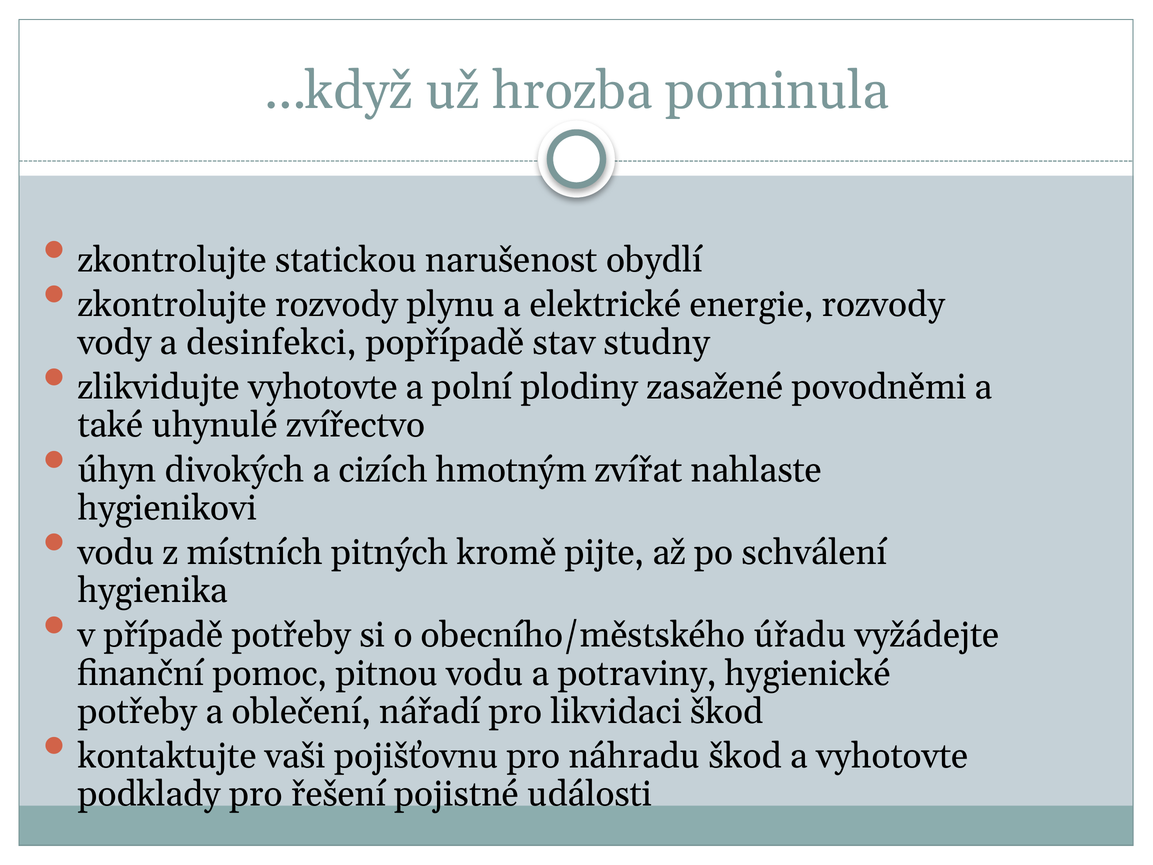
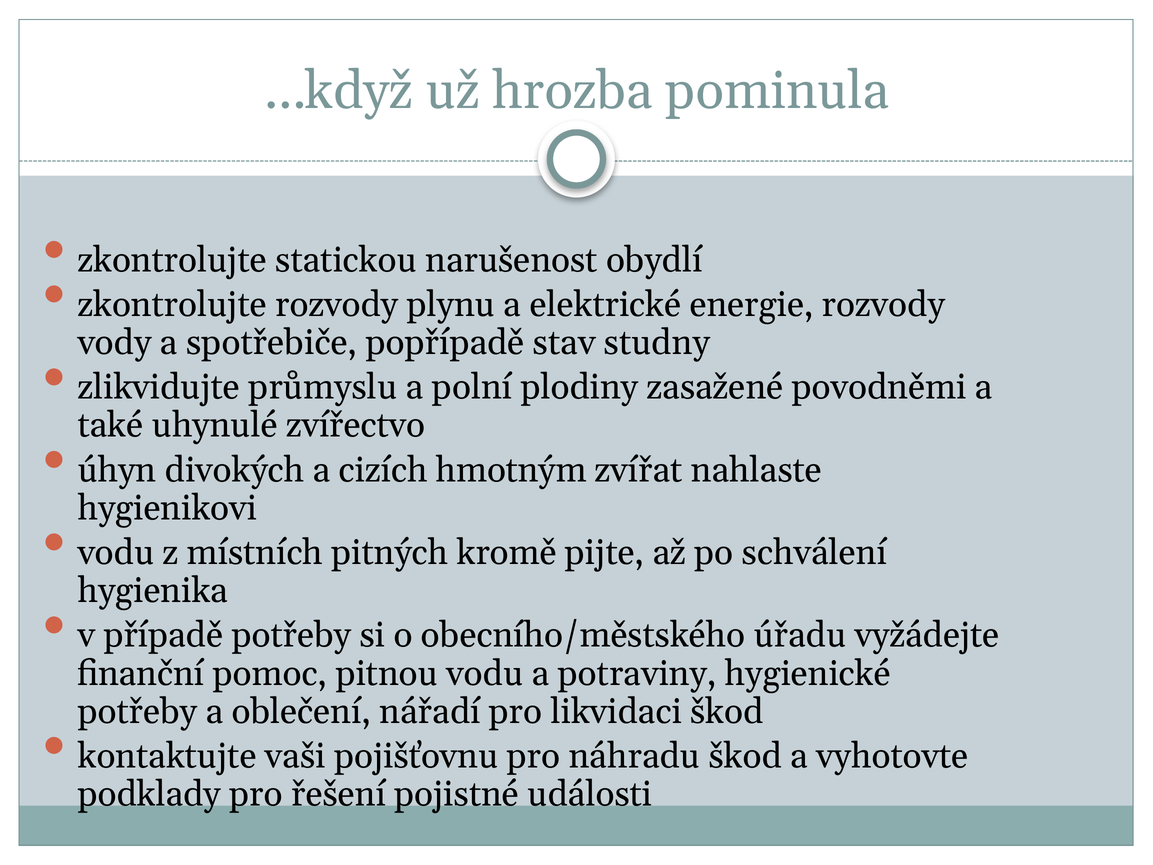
desinfekci: desinfekci -> spotřebiče (272, 343)
zlikvidujte vyhotovte: vyhotovte -> průmyslu (323, 387)
